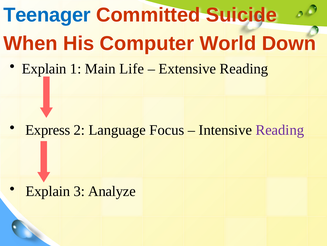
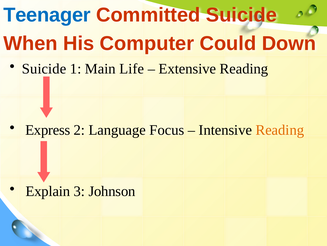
World: World -> Could (228, 43)
Explain: Explain -> Suicide (44, 69)
Reading colour: purple -> orange (280, 130)
Analyze: Analyze -> Johnson (112, 191)
